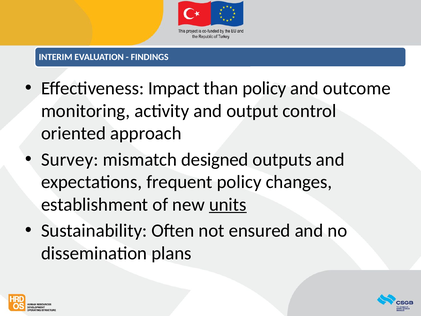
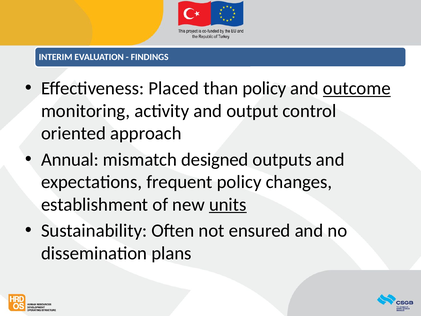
Impact: Impact -> Placed (174, 88)
outcome underline: none -> present (357, 88)
Survey: Survey -> Annual (70, 159)
